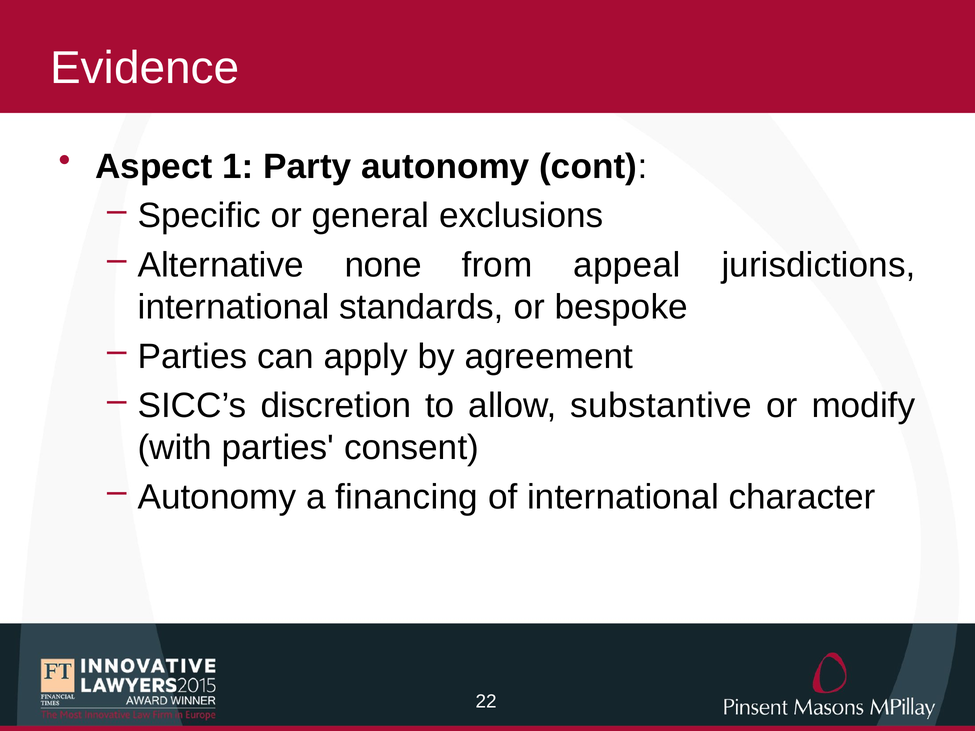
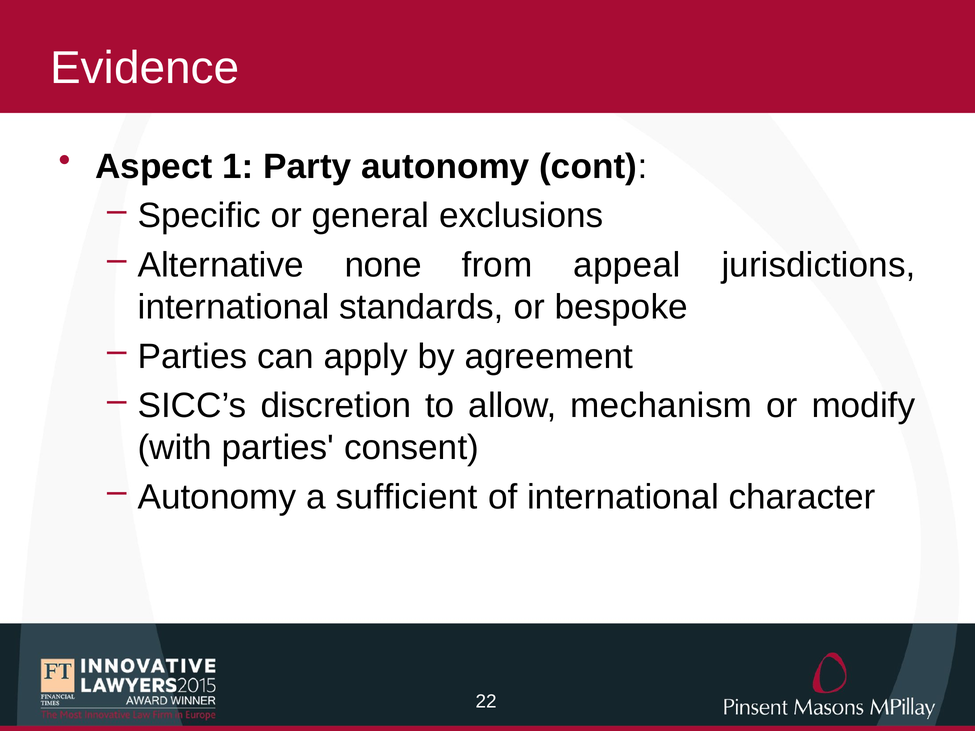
substantive: substantive -> mechanism (661, 406)
financing: financing -> sufficient (407, 497)
